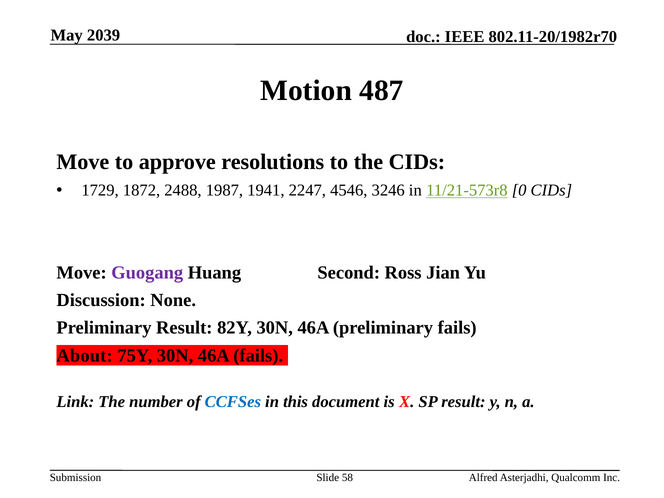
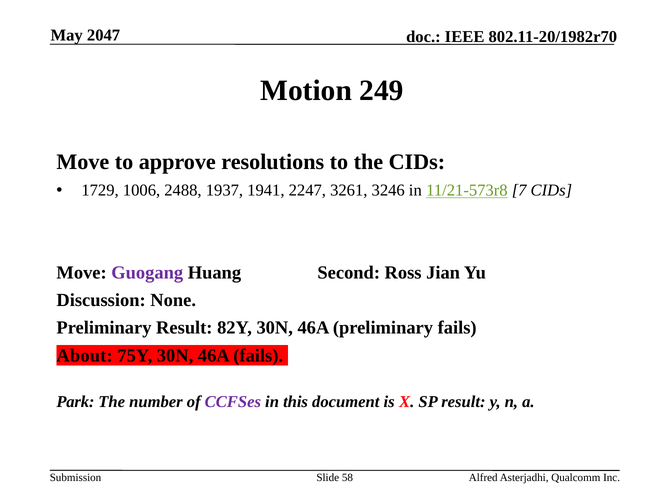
2039: 2039 -> 2047 (104, 35)
487: 487 -> 249 (381, 91)
1872: 1872 -> 1006 (142, 190)
1987: 1987 -> 1937 (224, 190)
4546: 4546 -> 3261 (349, 190)
0: 0 -> 7 (519, 190)
Link: Link -> Park (75, 402)
CCFSes colour: blue -> purple (233, 402)
